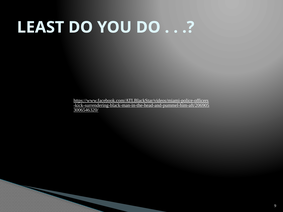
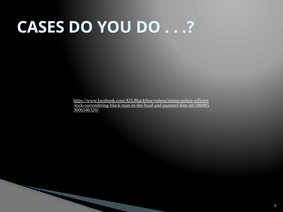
LEAST: LEAST -> CASES (41, 27)
